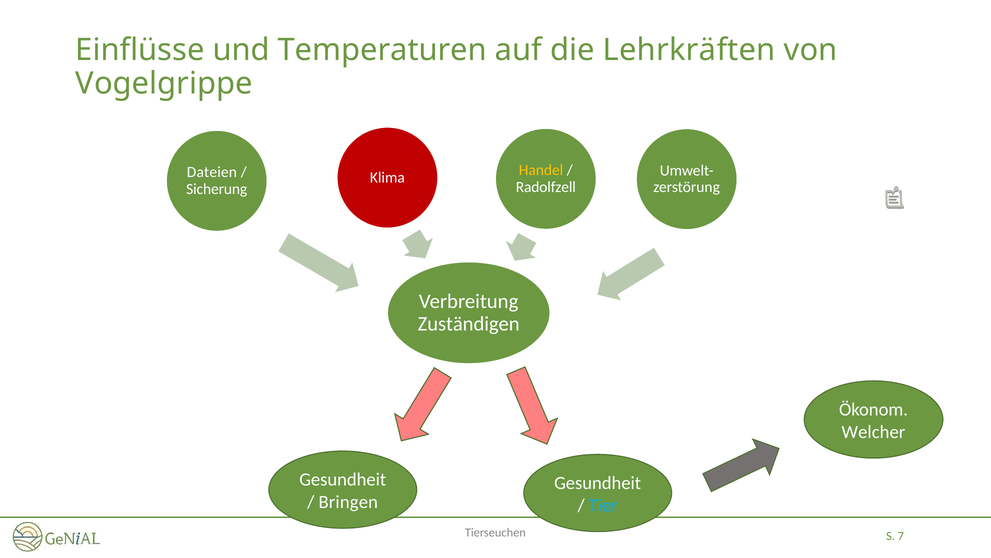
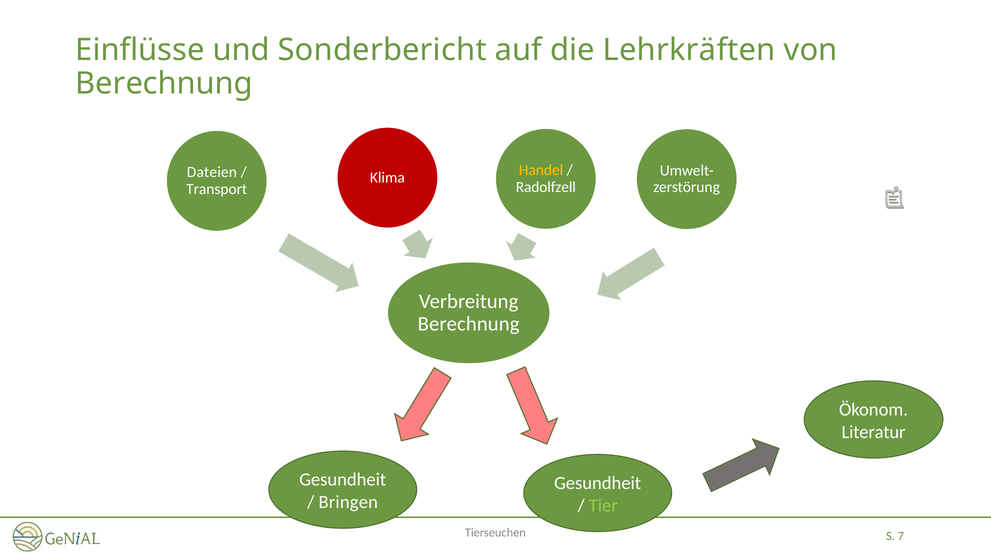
Temperaturen: Temperaturen -> Sonderbericht (382, 50)
Vogelgrippe: Vogelgrippe -> Berechnung (164, 84)
Sicherung: Sicherung -> Transport (217, 189)
Zuständigen: Zuständigen -> Berechnung (469, 323)
Welcher: Welcher -> Literatur (874, 431)
Tier colour: light blue -> light green (603, 505)
